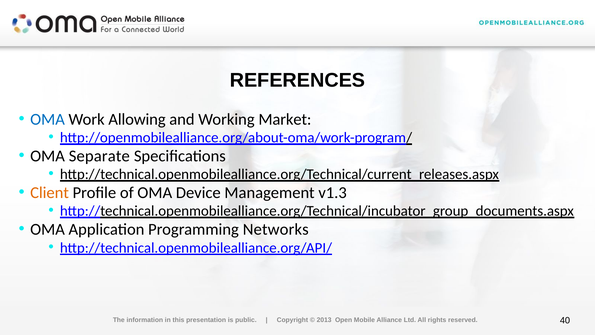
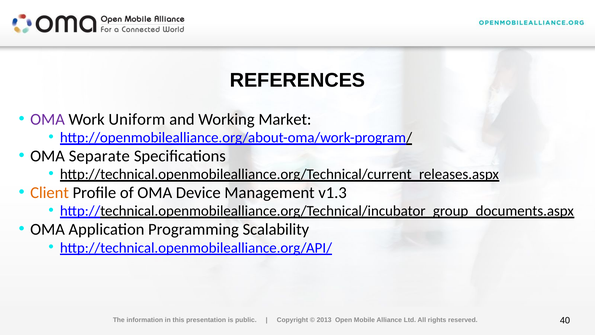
OMA colour: blue -> purple (48, 119)
Allowing: Allowing -> Uniform (137, 119)
Networks: Networks -> Scalability (276, 229)
